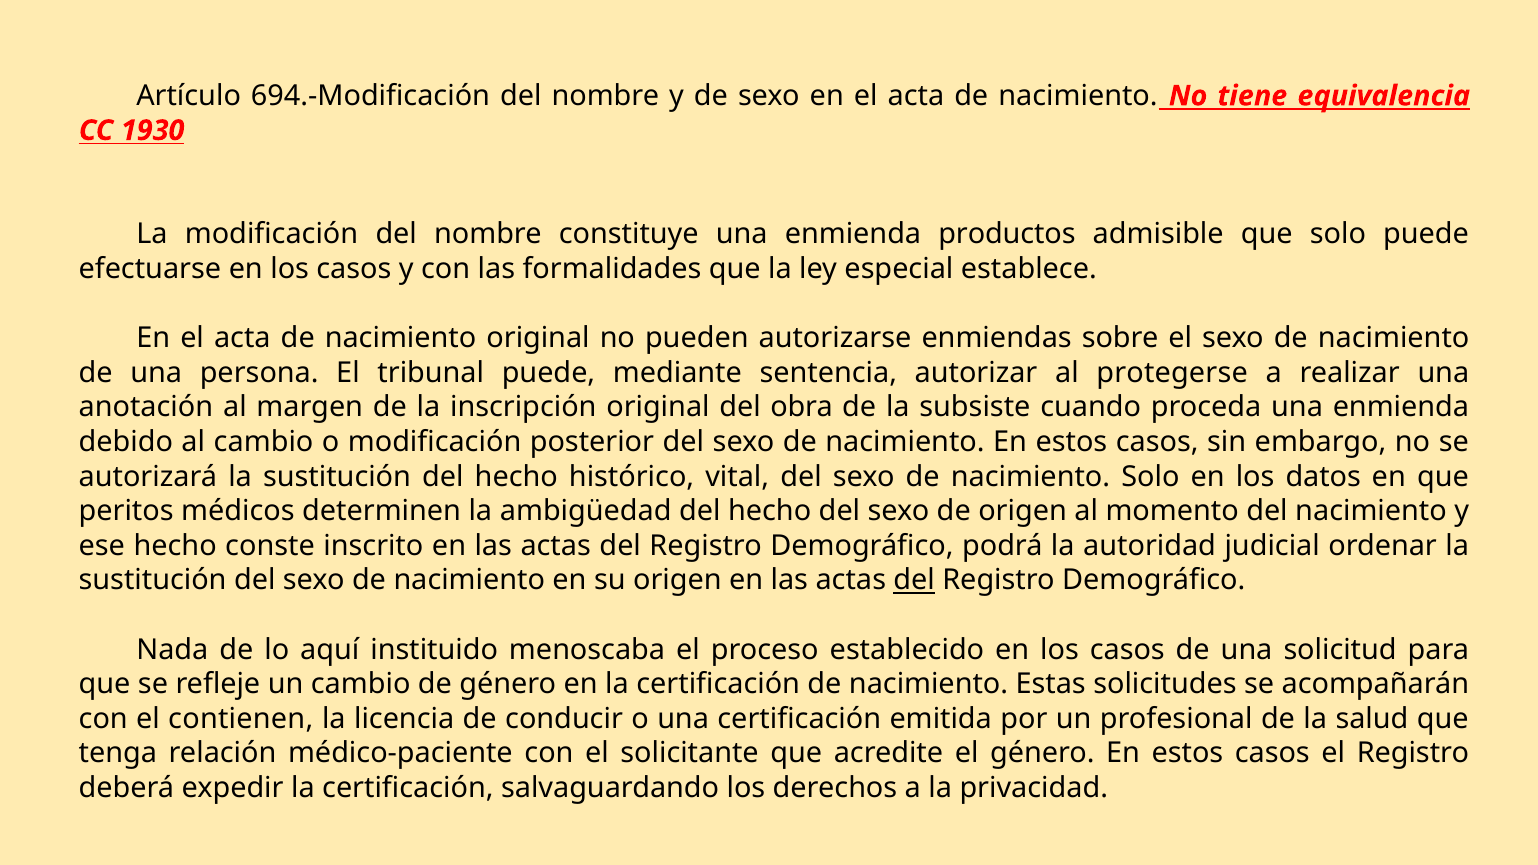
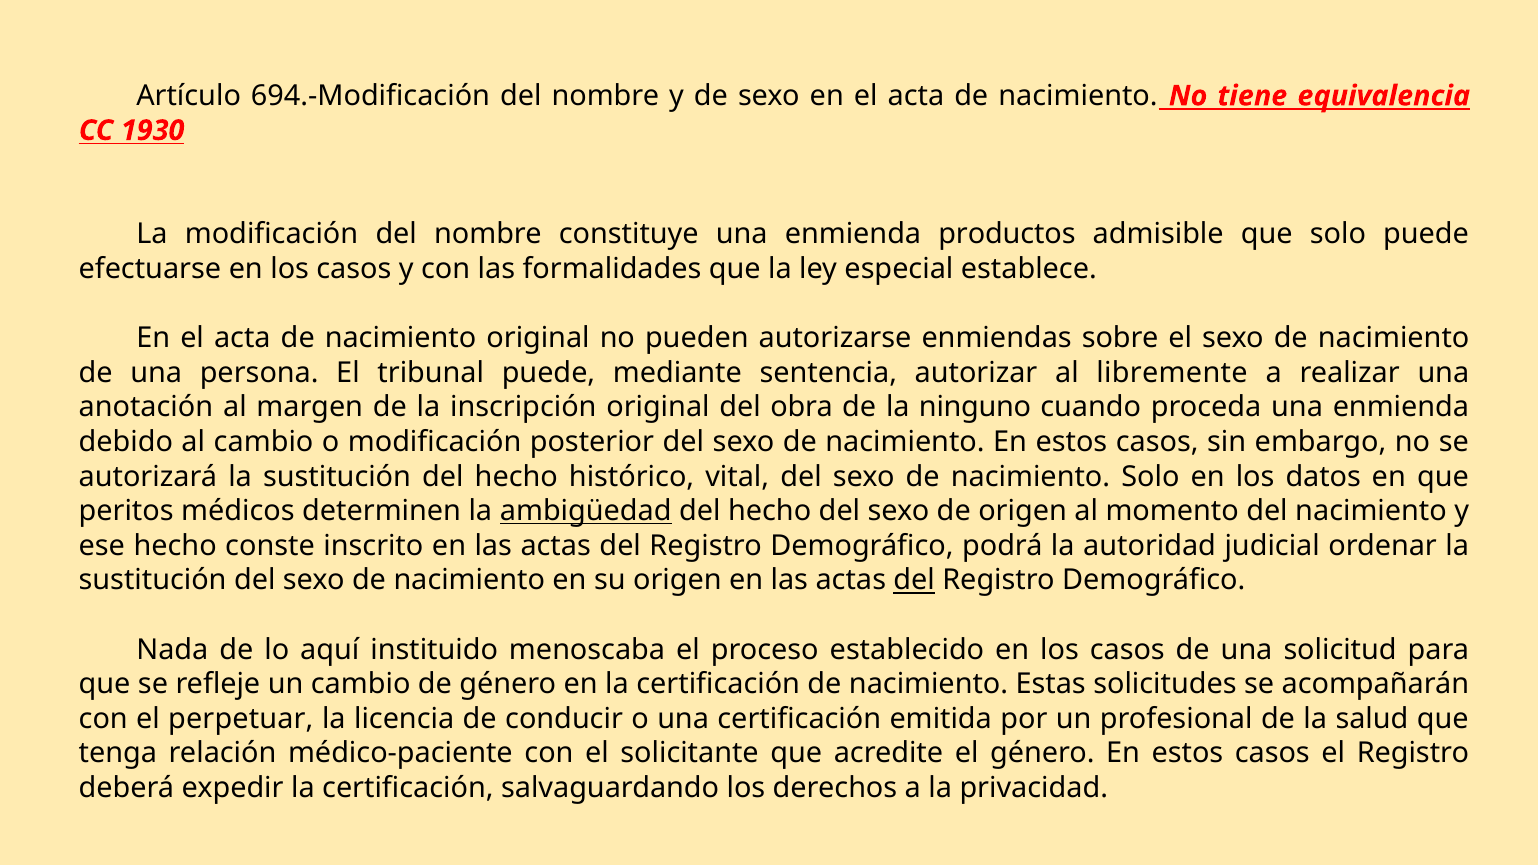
protegerse: protegerse -> libremente (1172, 373)
subsiste: subsiste -> ninguno (975, 407)
ambigüedad underline: none -> present (586, 511)
contienen: contienen -> perpetuar (241, 719)
